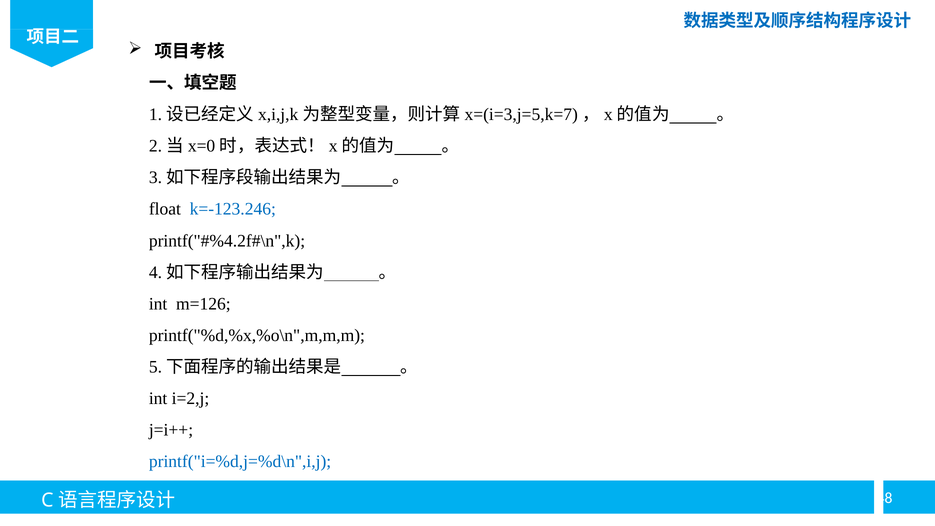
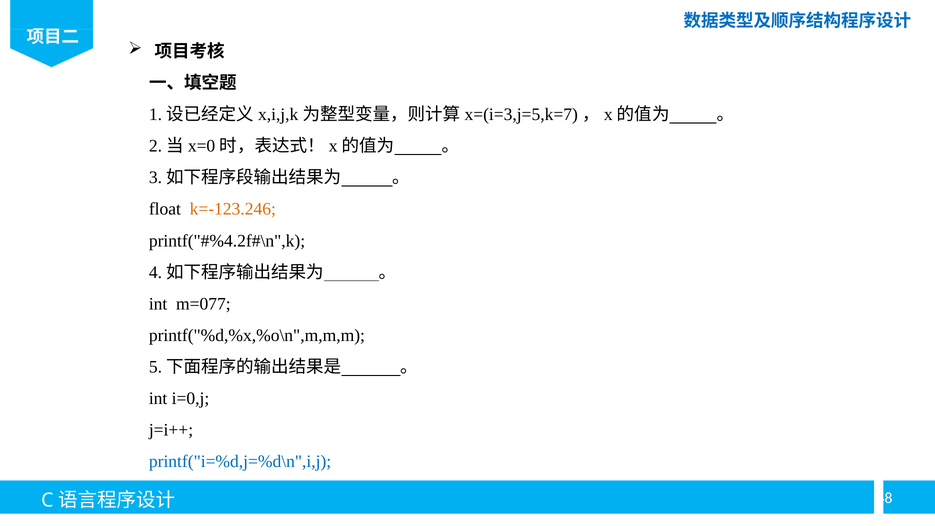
k=-123.246 colour: blue -> orange (233, 209)
m=126: m=126 -> m=077 (203, 304)
i=2,j: i=2,j -> i=0,j (190, 399)
